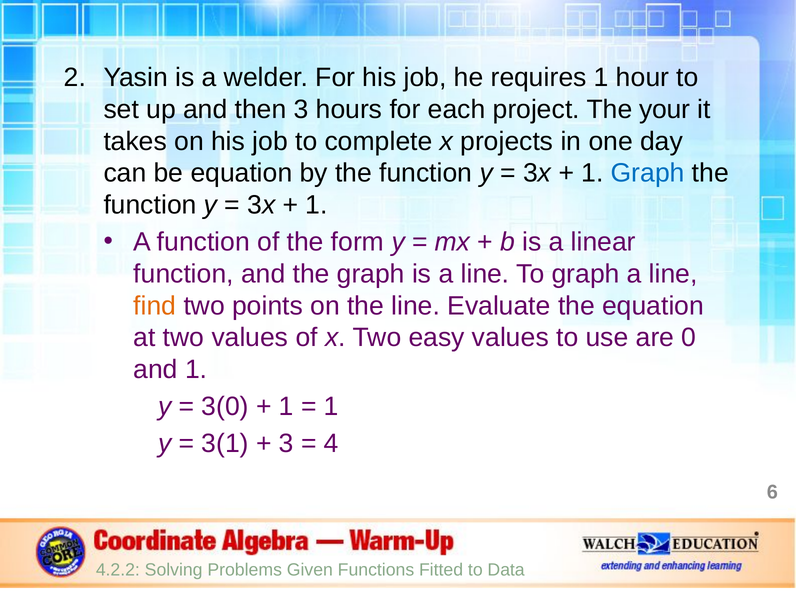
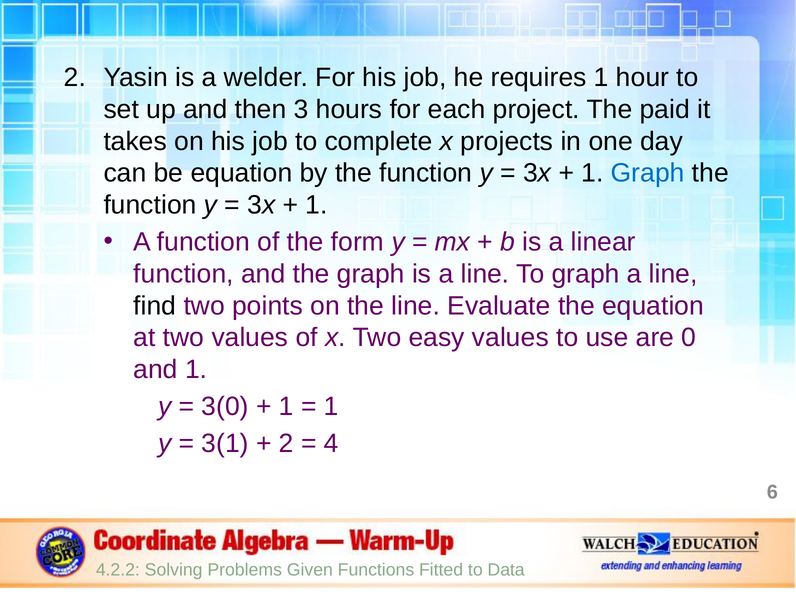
your: your -> paid (665, 109)
find colour: orange -> black (155, 306)
3: 3 -> 2 (286, 444)
